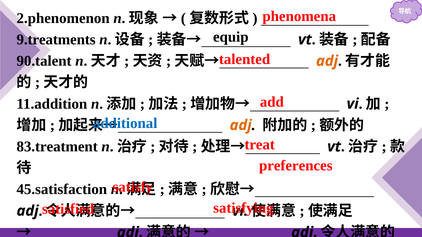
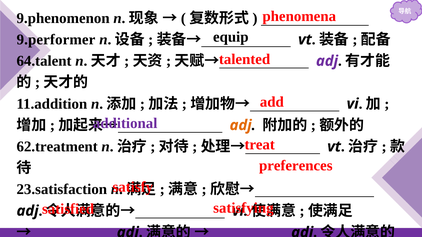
2.phenomenon: 2.phenomenon -> 9.phenomenon (63, 18)
9.treatments: 9.treatments -> 9.performer (56, 40)
90.talent: 90.talent -> 64.talent (44, 61)
adj colour: orange -> purple (327, 61)
additional colour: blue -> purple (125, 124)
83.treatment: 83.treatment -> 62.treatment (57, 147)
45.satisfaction: 45.satisfaction -> 23.satisfaction (62, 190)
